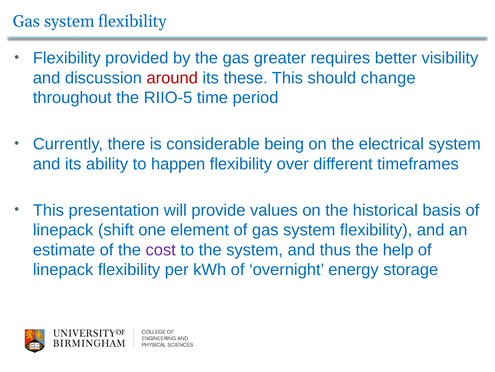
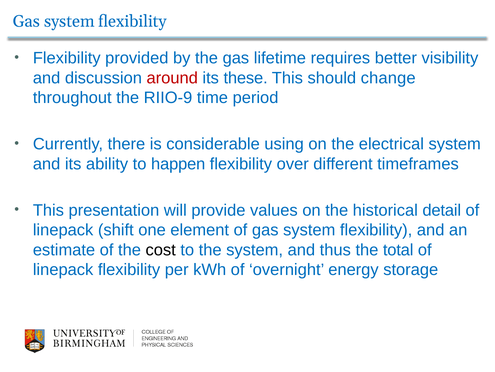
greater: greater -> lifetime (280, 58)
RIIO-5: RIIO-5 -> RIIO-9 (168, 98)
being: being -> using (284, 144)
basis: basis -> detail (442, 210)
cost colour: purple -> black (161, 249)
help: help -> total (398, 249)
